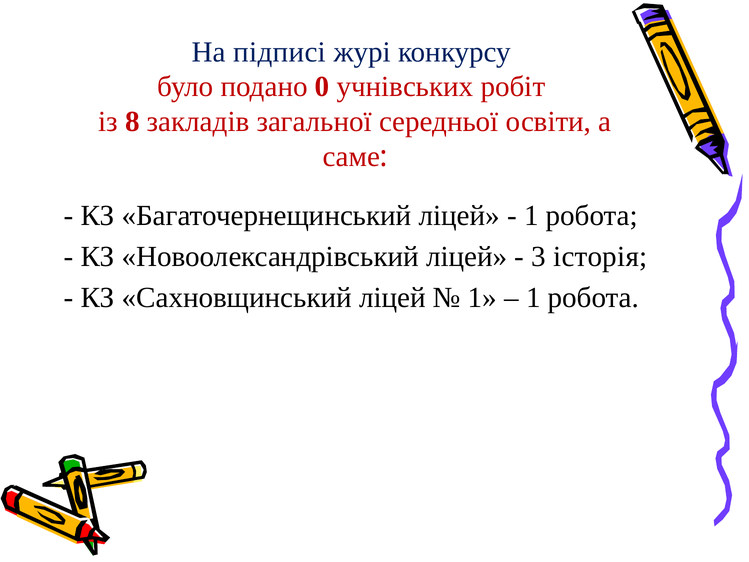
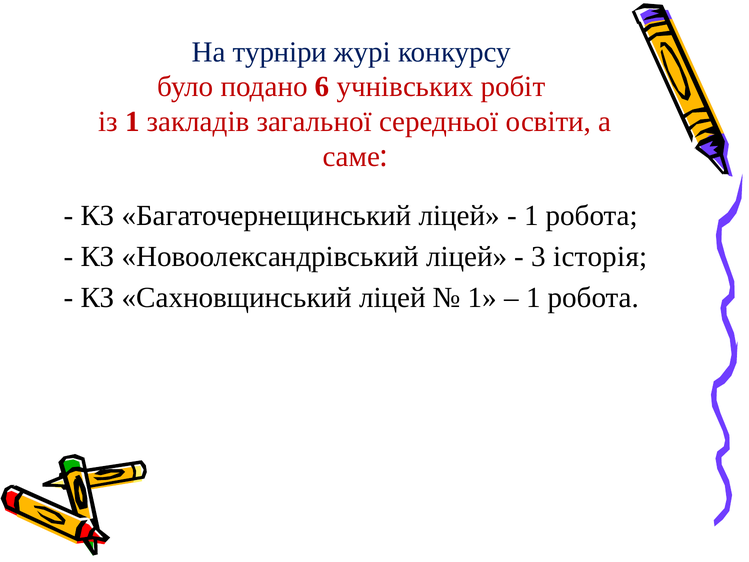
підписі: підписі -> турніри (280, 52)
0: 0 -> 6 (322, 87)
із 8: 8 -> 1 (132, 122)
